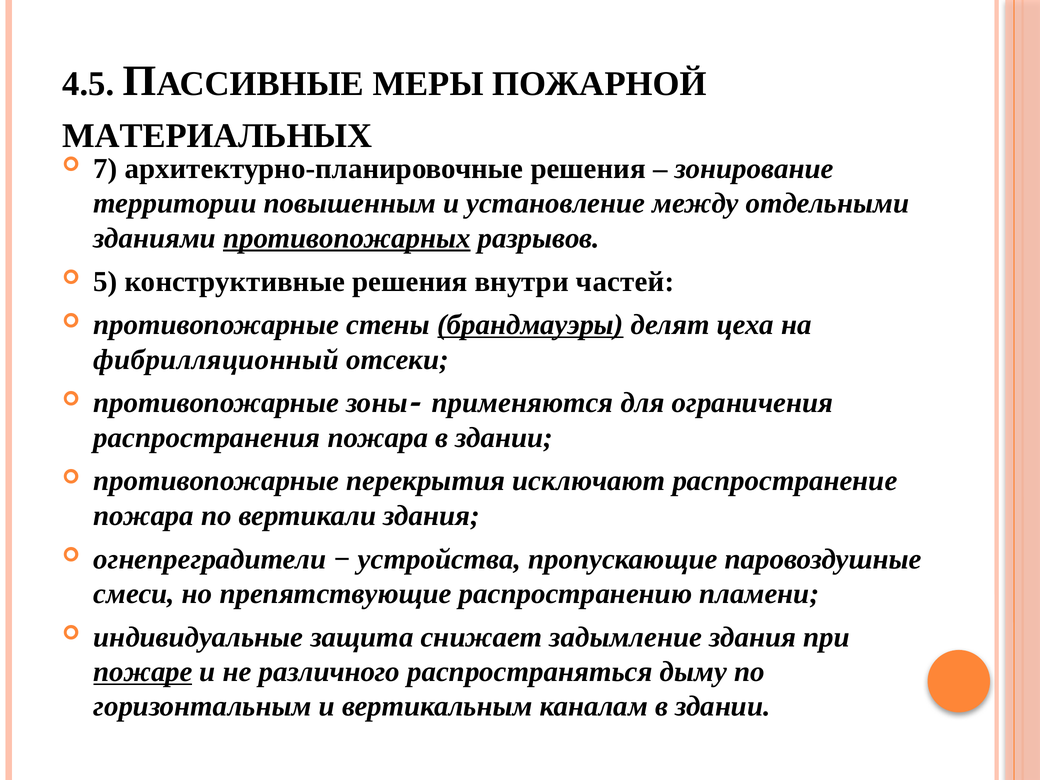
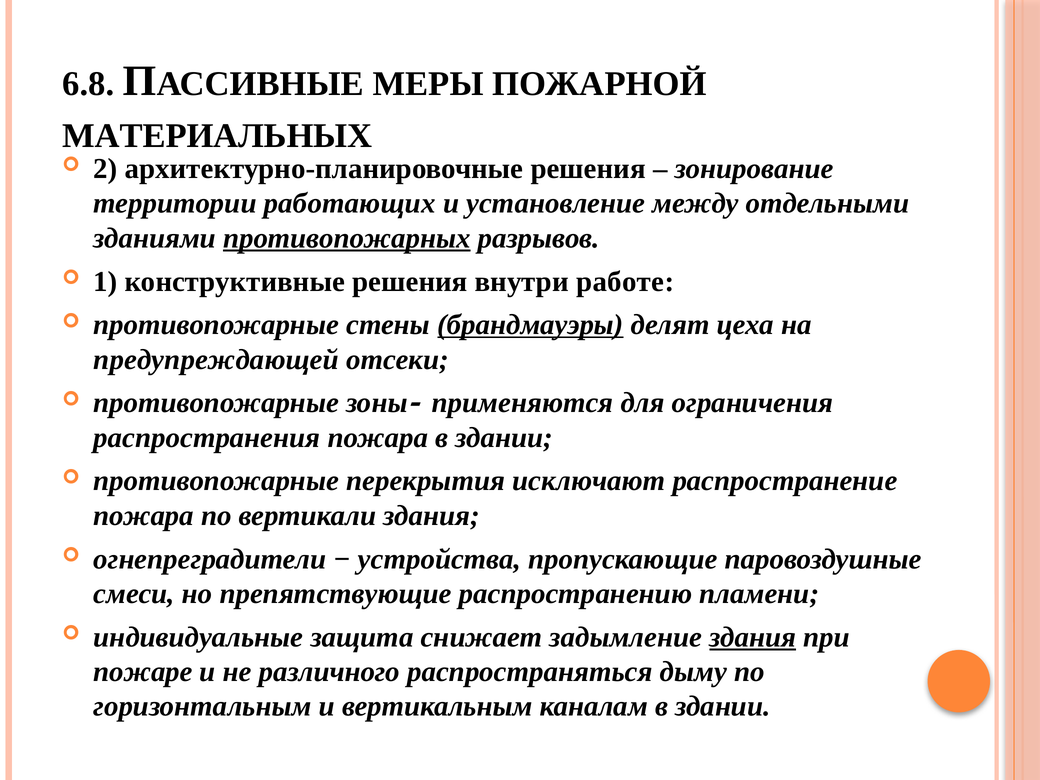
4.5: 4.5 -> 6.8 (88, 84)
7: 7 -> 2 (105, 169)
повышенным: повышенным -> работающих (350, 203)
5: 5 -> 1 (105, 281)
частей: частей -> работе (625, 281)
фибрилляционный: фибрилляционный -> предупреждающей (216, 360)
здания underline: none -> present (753, 637)
пожаре underline: present -> none (143, 672)
